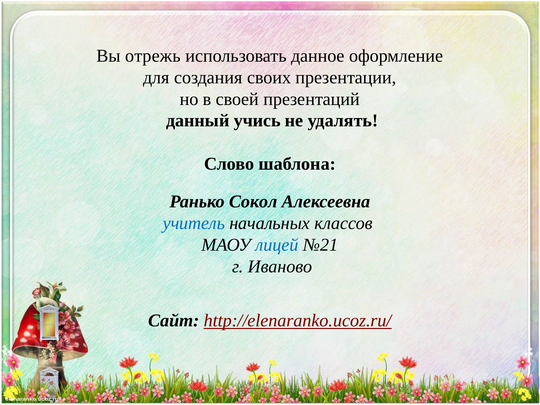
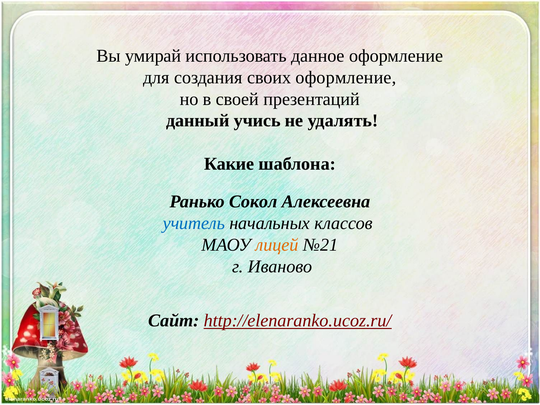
отрежь: отрежь -> умирай (153, 56)
своих презентации: презентации -> оформление (346, 77)
Слово: Слово -> Какие (229, 164)
лицей colour: blue -> orange (277, 245)
